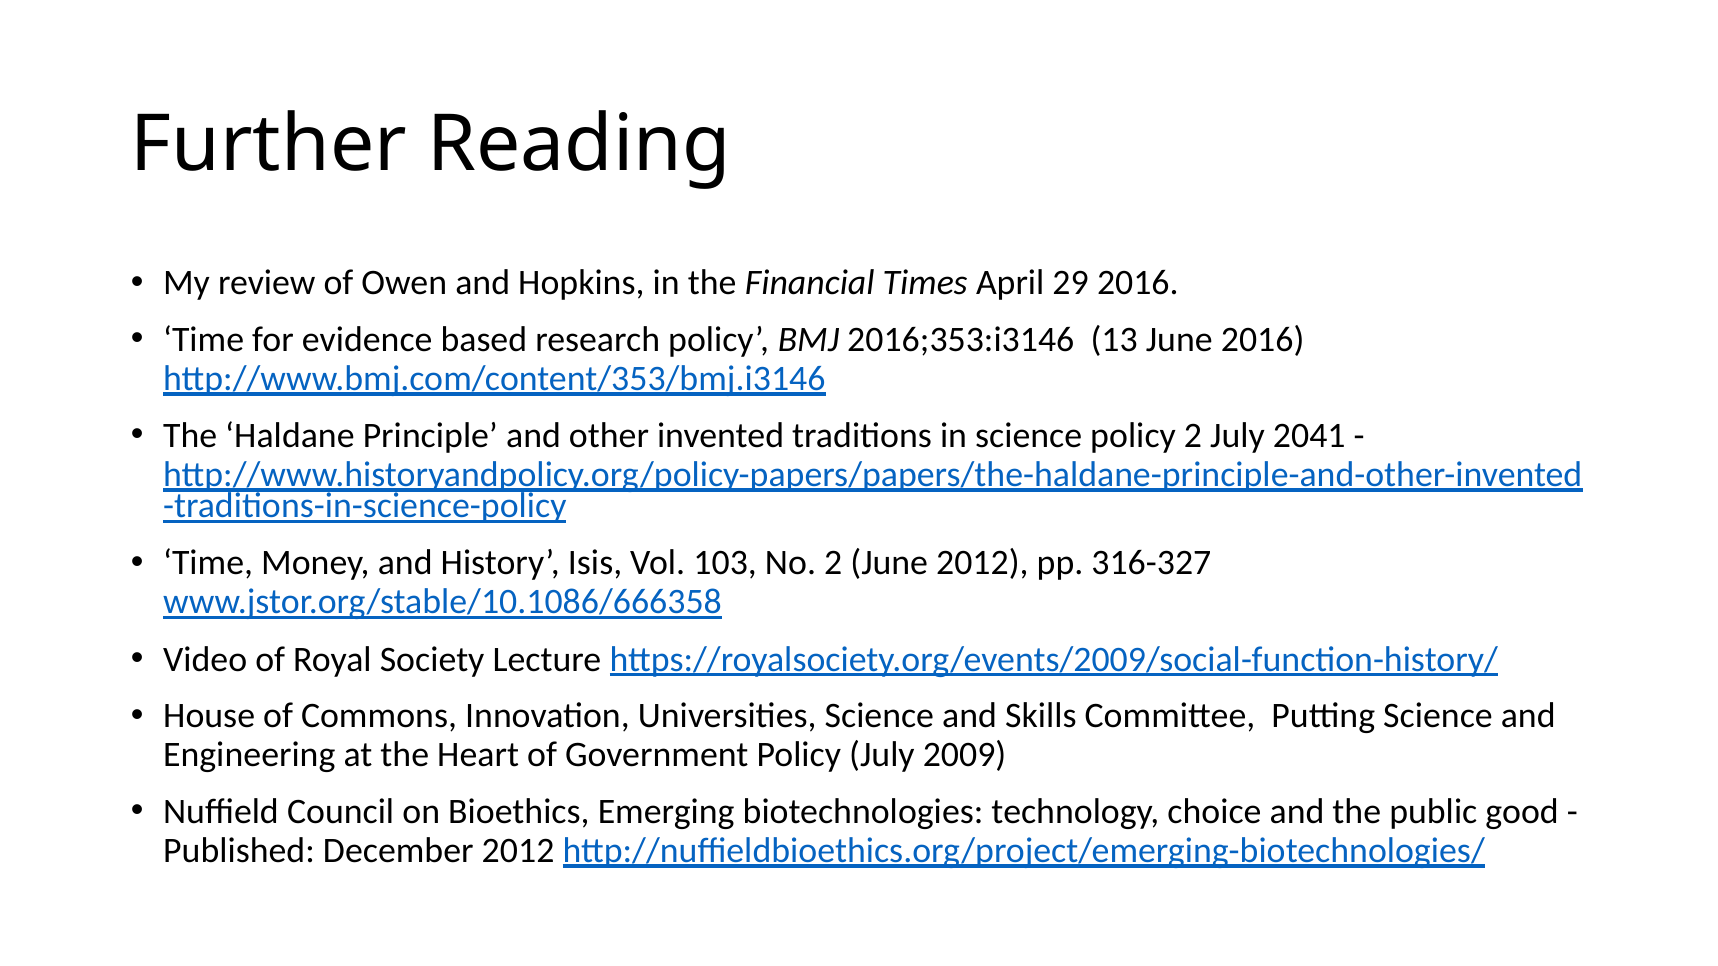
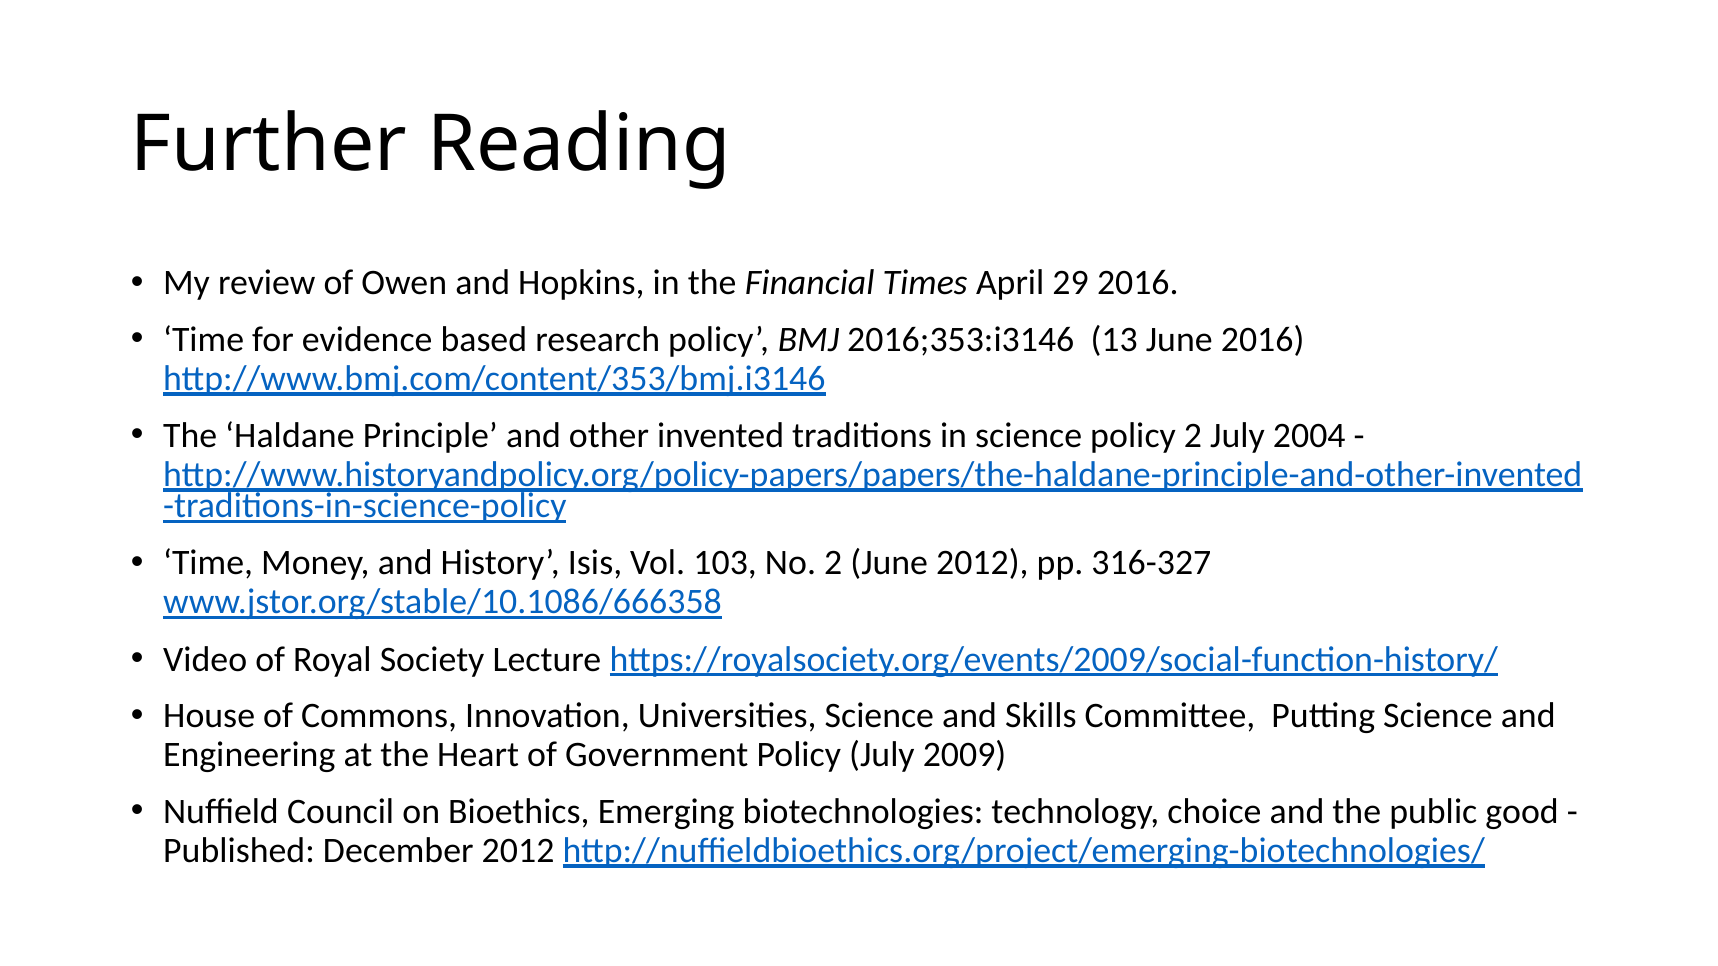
2041: 2041 -> 2004 (1309, 435)
